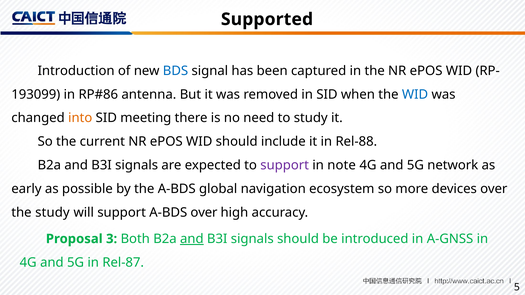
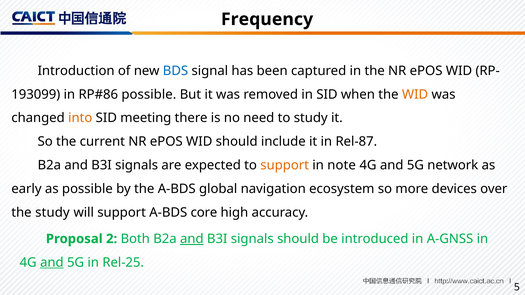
Supported: Supported -> Frequency (267, 19)
antenna: antenna -> possible (149, 94)
WID colour: blue -> orange (415, 94)
Rel-88: Rel-88 -> Rel-87 (356, 142)
support colour: purple -> orange (285, 165)
A-BDS over: over -> core (204, 213)
3: 3 -> 2 (112, 239)
and underline: none -> present (52, 263)
Rel-87: Rel-87 -> Rel-25 (123, 263)
